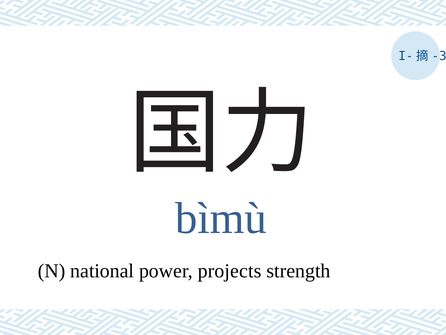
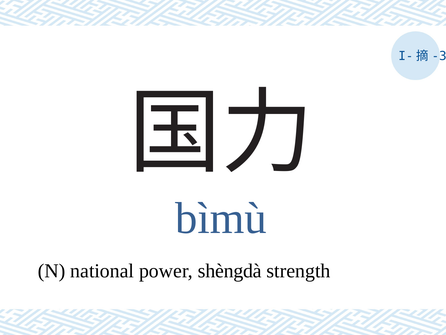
projects: projects -> shèngdà (230, 270)
